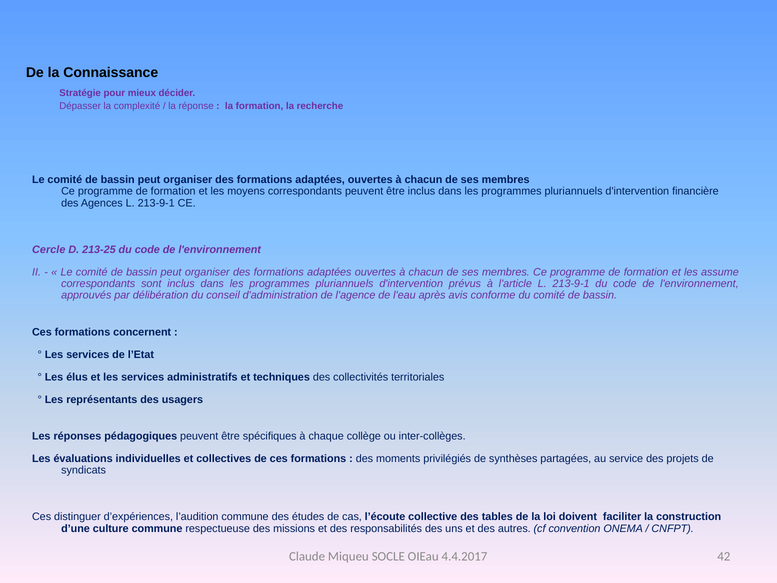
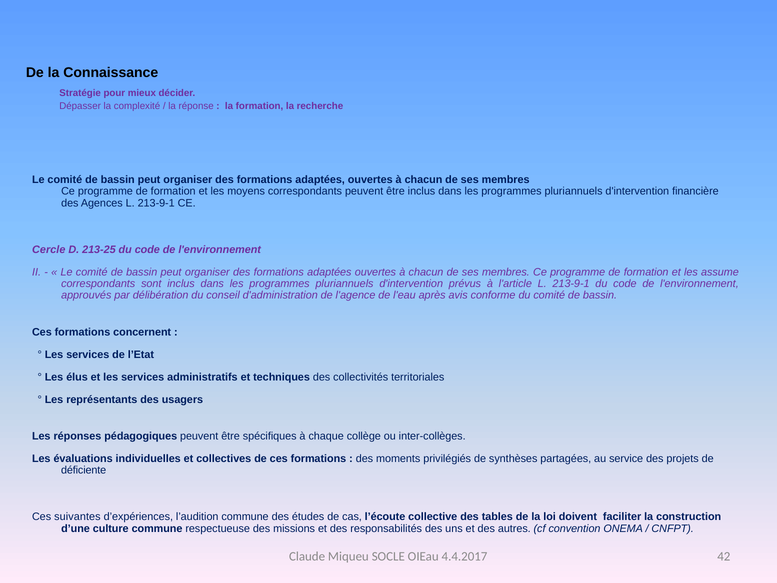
syndicats: syndicats -> déficiente (84, 470)
distinguer: distinguer -> suivantes (77, 517)
